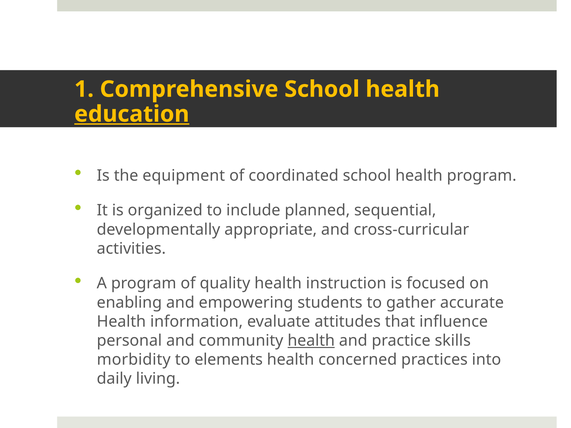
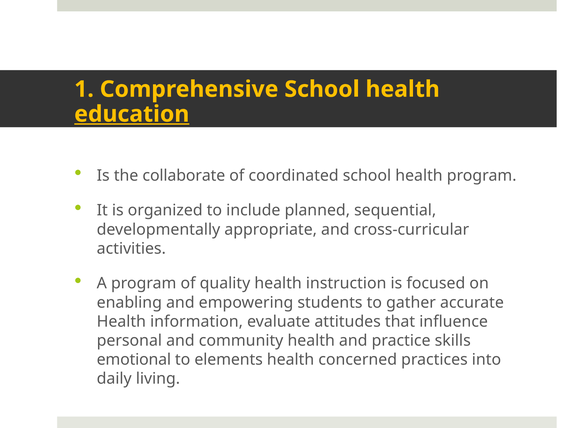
equipment: equipment -> collaborate (184, 176)
health underline: present -> none (311, 341)
morbidity: morbidity -> emotional (134, 360)
